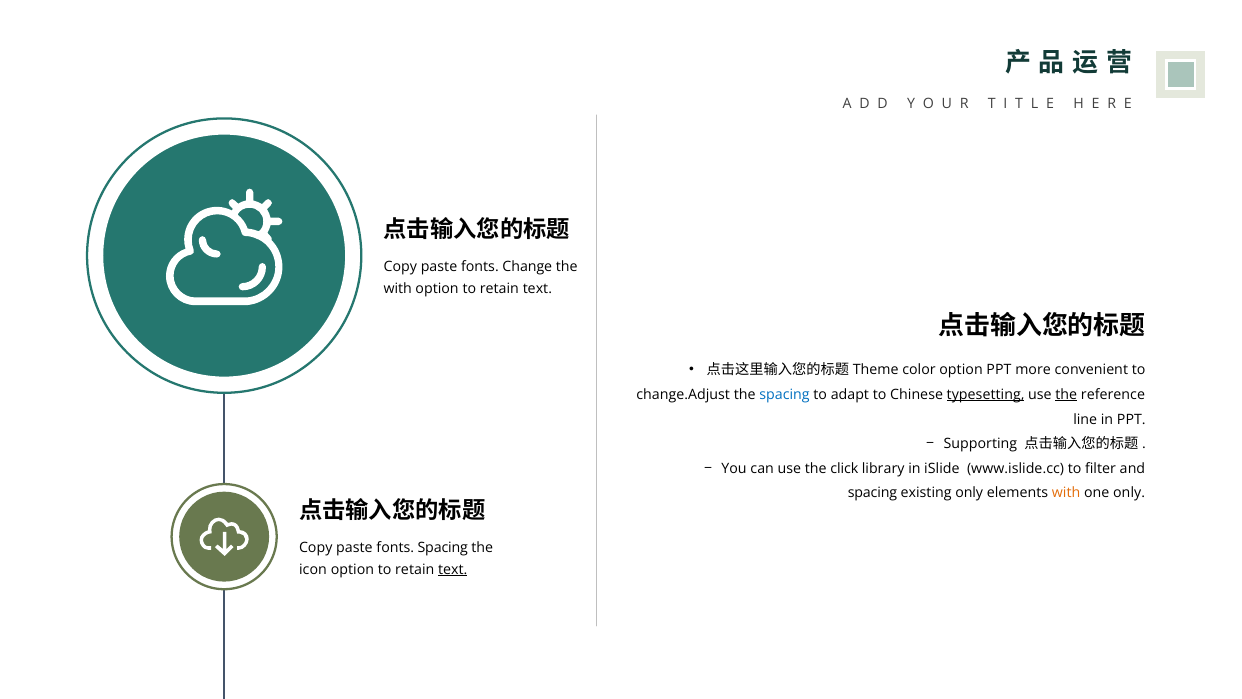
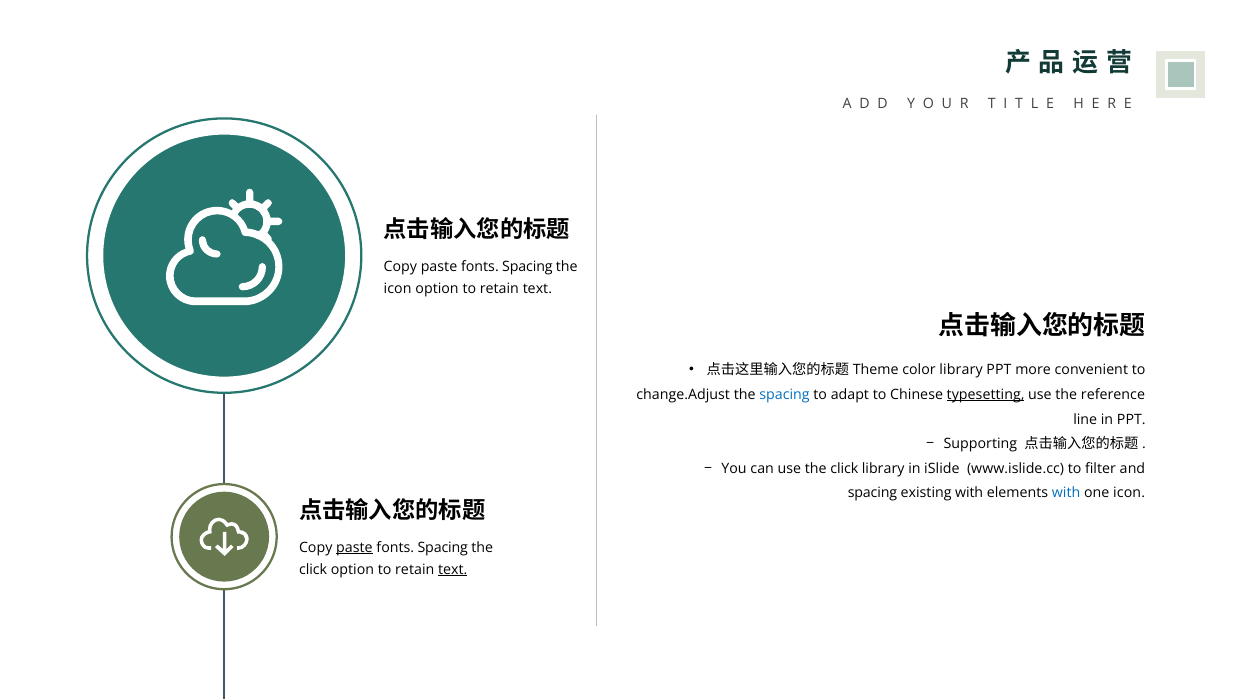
Change: Change -> Spacing (527, 266)
with: with -> icon (398, 289)
color option: option -> library (961, 370)
the underline: present -> none (1066, 394)
existing only: only -> with (969, 493)
with colour: orange -> blue (1066, 493)
one only: only -> icon (1129, 493)
paste underline: none -> present (354, 547)
icon: icon -> click (313, 569)
